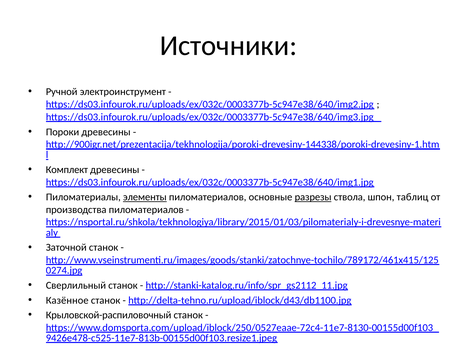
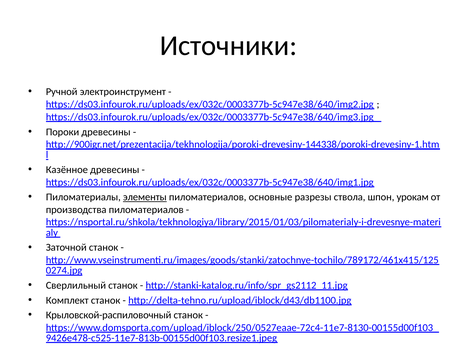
Комплект: Комплект -> Казённое (67, 169)
разрезы underline: present -> none (313, 197)
таблиц: таблиц -> урокам (413, 197)
Казённое: Казённое -> Комплект (67, 300)
